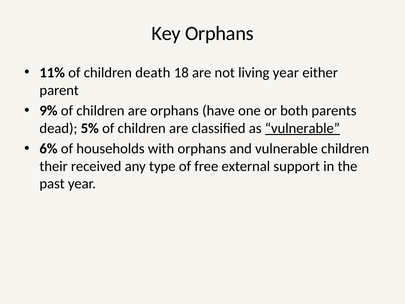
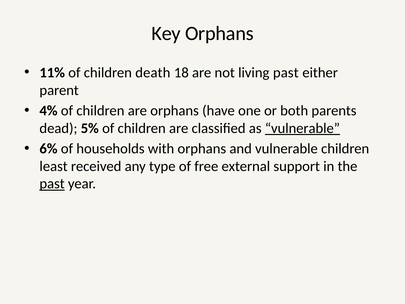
living year: year -> past (286, 73)
9%: 9% -> 4% (49, 111)
their: their -> least (54, 166)
past underline: none -> present (52, 184)
